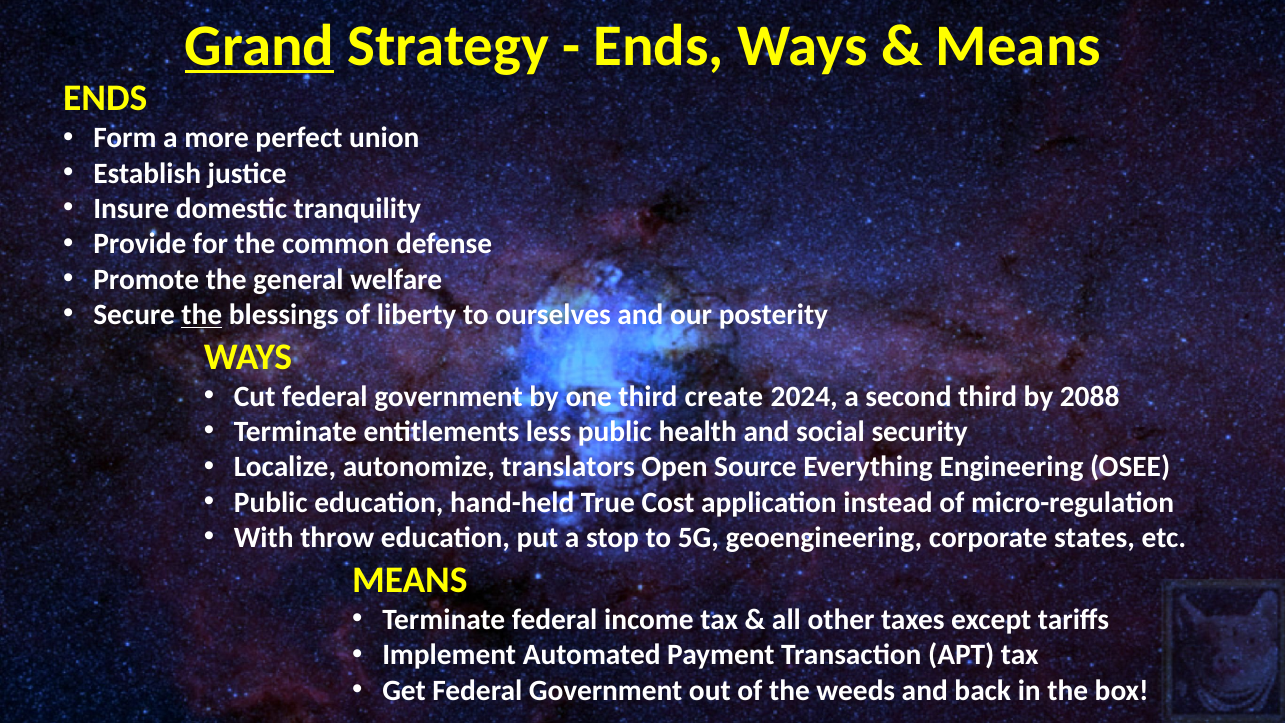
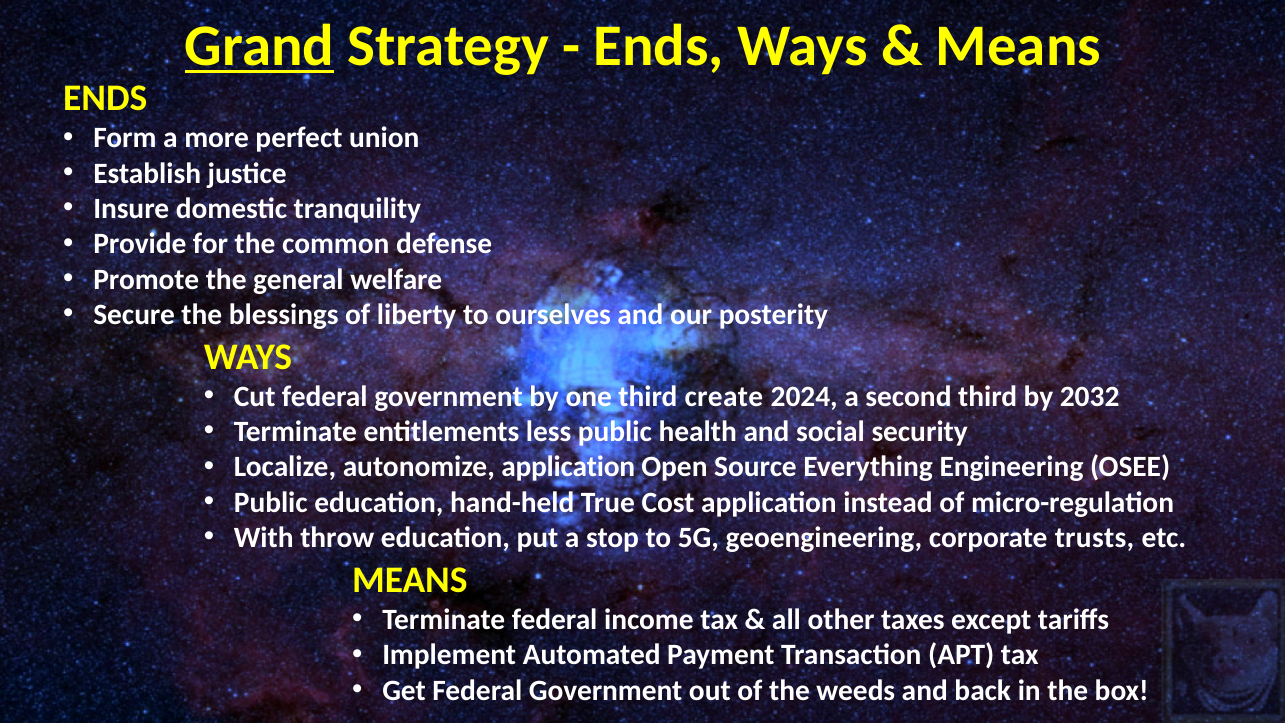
the underline: present -> none (202, 315)
2088: 2088 -> 2032 (1090, 396)
autonomize translators: translators -> application (568, 467)
states: states -> trusts (1094, 537)
